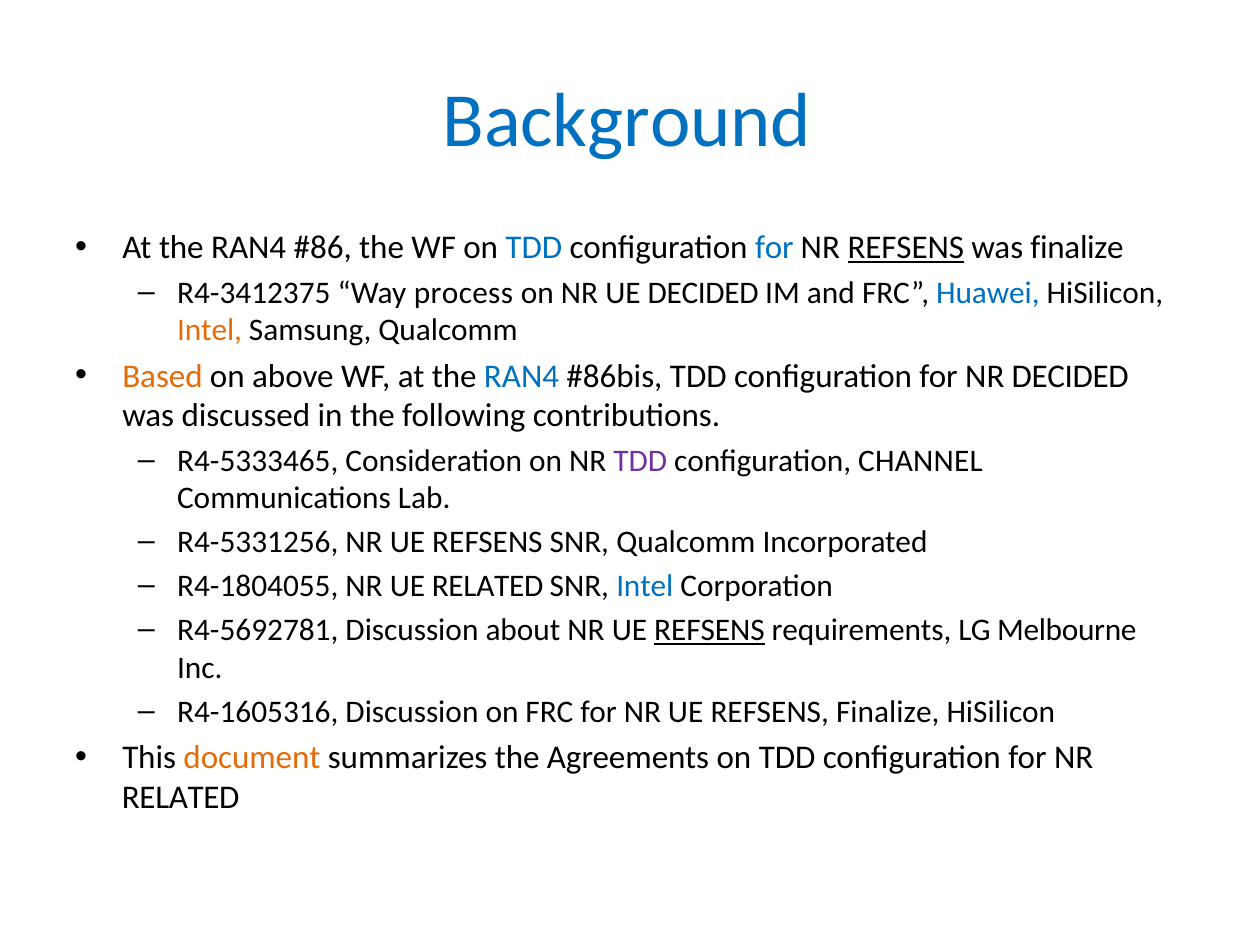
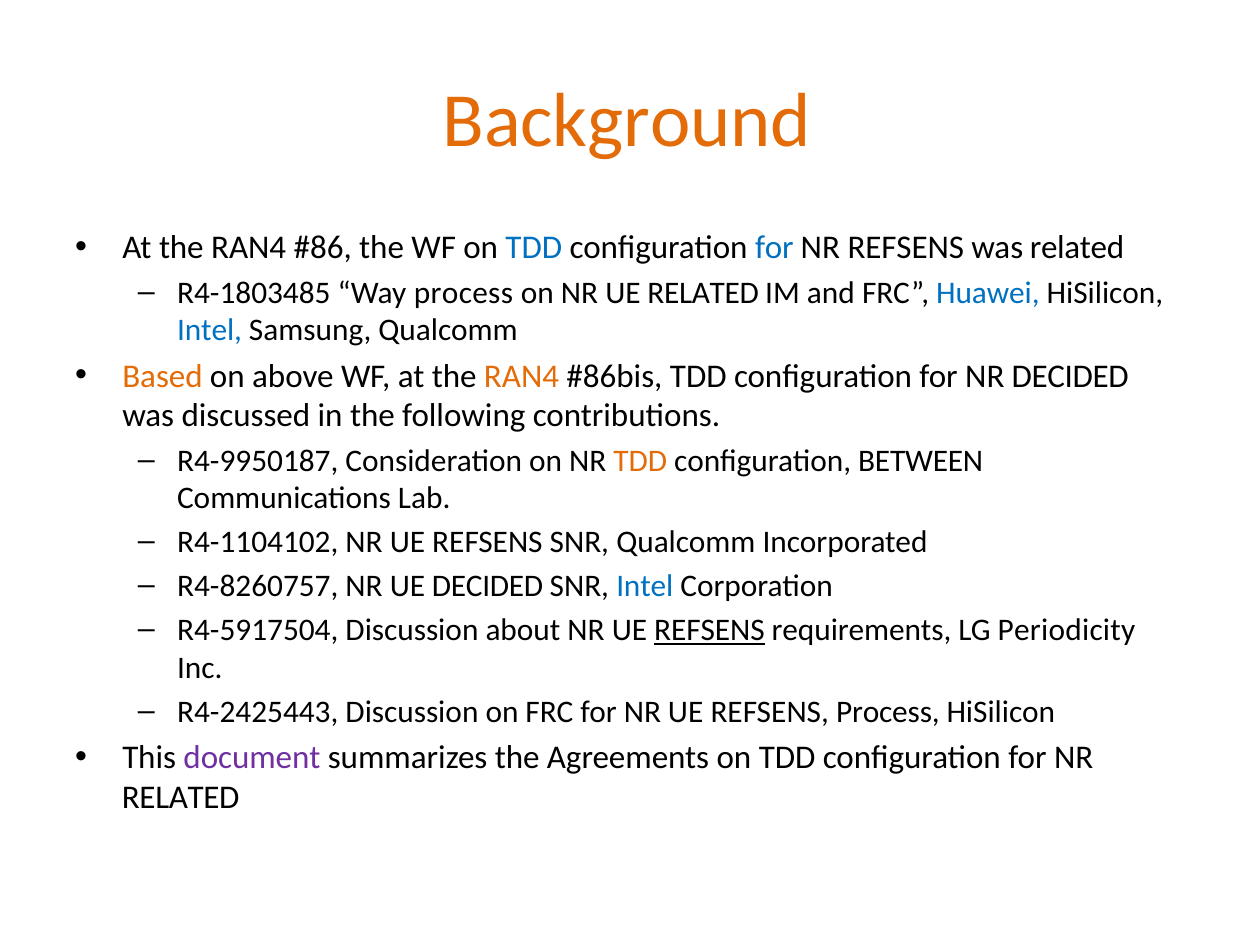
Background colour: blue -> orange (627, 121)
REFSENS underline: present -> none (906, 248)
was finalize: finalize -> related (1077, 248)
R4-3412375: R4-3412375 -> R4-1803485 (254, 293)
UE DECIDED: DECIDED -> RELATED (703, 293)
Intel colour: orange -> blue (210, 330)
RAN4 colour: blue -> orange (522, 376)
R4-5333465: R4-5333465 -> R4-9950187 (258, 461)
TDD colour: purple -> orange (640, 461)
CHANNEL: CHANNEL -> BETWEEN (921, 461)
R4-5331256: R4-5331256 -> R4-1104102 (258, 542)
R4-1804055: R4-1804055 -> R4-8260757 (258, 586)
UE RELATED: RELATED -> DECIDED (488, 586)
R4-5692781: R4-5692781 -> R4-5917504 (258, 630)
Melbourne: Melbourne -> Periodicity (1067, 630)
R4-1605316: R4-1605316 -> R4-2425443 (258, 711)
REFSENS Finalize: Finalize -> Process (888, 711)
document colour: orange -> purple (252, 757)
